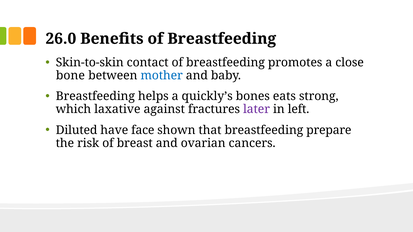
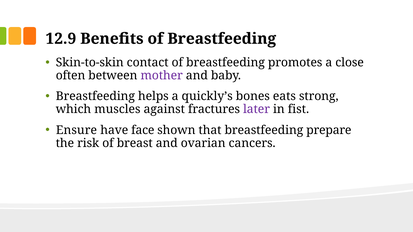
26.0: 26.0 -> 12.9 (61, 39)
bone: bone -> often (71, 76)
mother colour: blue -> purple (162, 76)
laxative: laxative -> muscles (117, 110)
left: left -> fist (298, 110)
Diluted: Diluted -> Ensure (76, 130)
